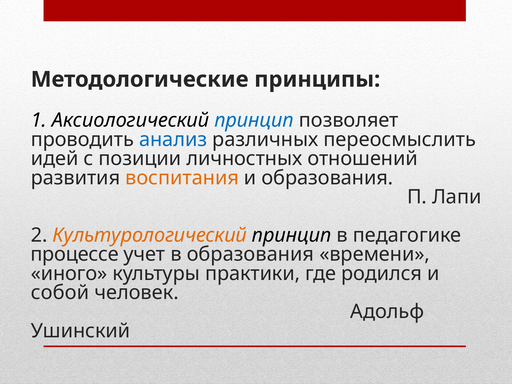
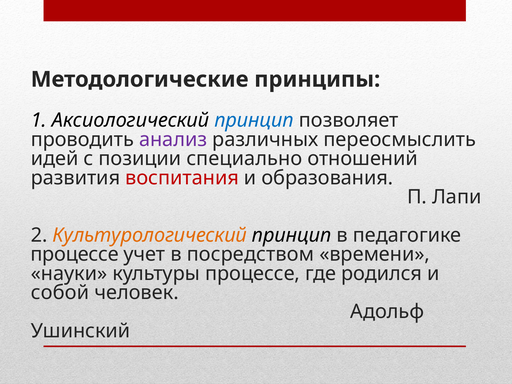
анализ colour: blue -> purple (173, 140)
личностных: личностных -> специально (244, 159)
воспитания colour: orange -> red (182, 178)
в образования: образования -> посредством (250, 254)
иного: иного -> науки (69, 273)
культуры практики: практики -> процессе (253, 273)
